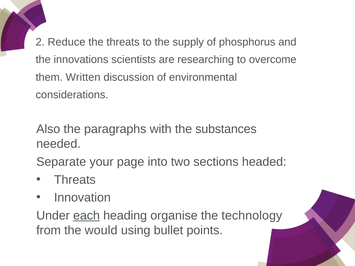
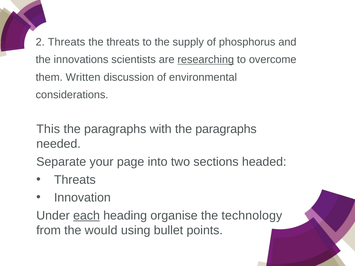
2 Reduce: Reduce -> Threats (67, 42)
researching underline: none -> present (206, 60)
Also: Also -> This (48, 129)
with the substances: substances -> paragraphs (226, 129)
